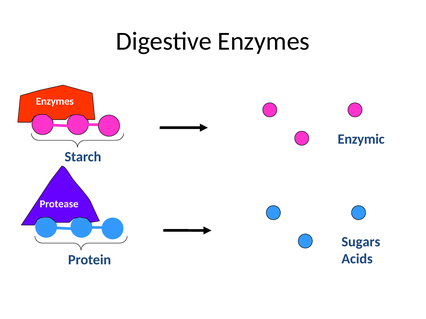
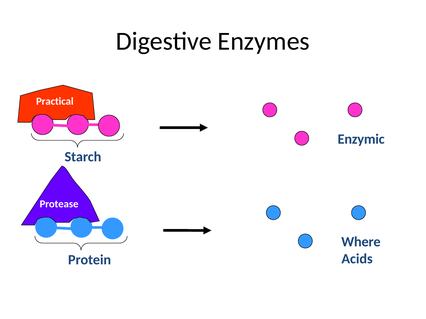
Enzymes: Enzymes -> Practical (55, 102)
Sugars: Sugars -> Where (361, 242)
